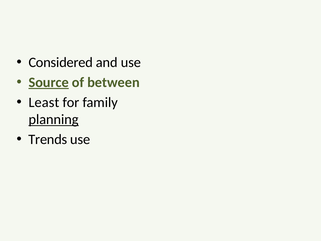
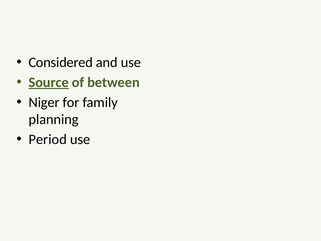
Least: Least -> Niger (44, 102)
planning underline: present -> none (54, 119)
Trends: Trends -> Period (48, 139)
